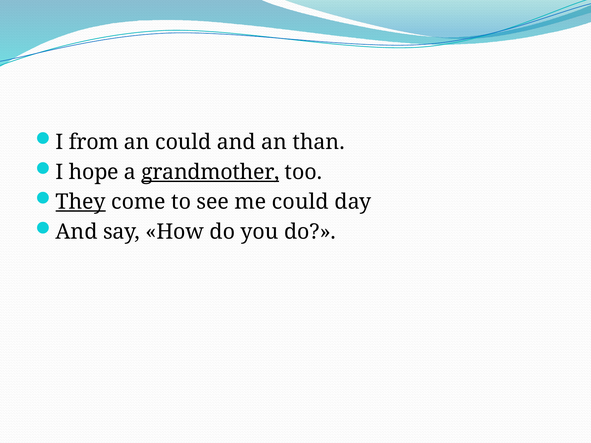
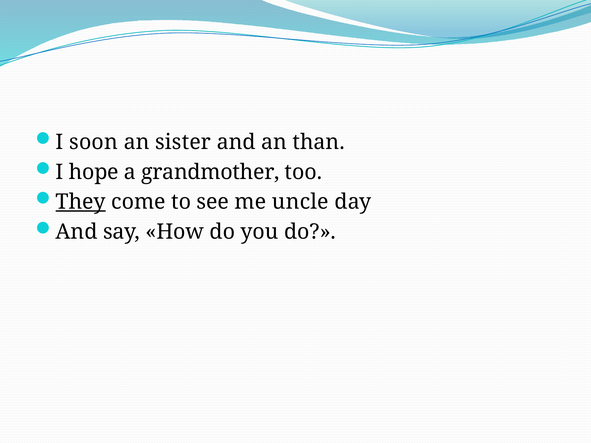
from: from -> soon (94, 142)
an could: could -> sister (183, 142)
grandmother underline: present -> none (210, 172)
me could: could -> uncle (300, 202)
